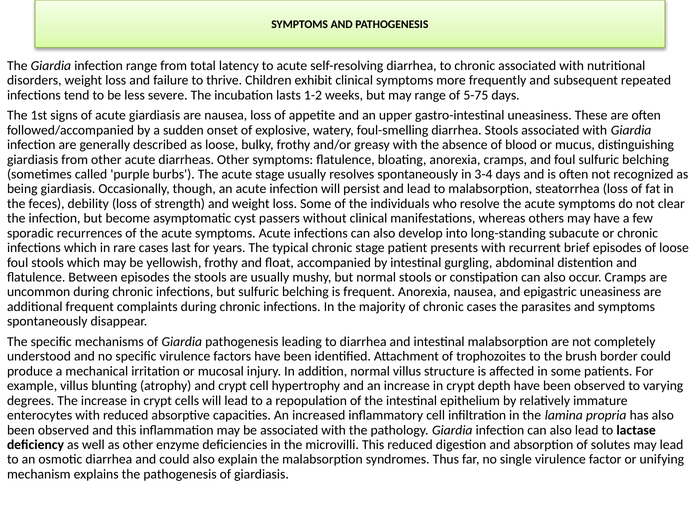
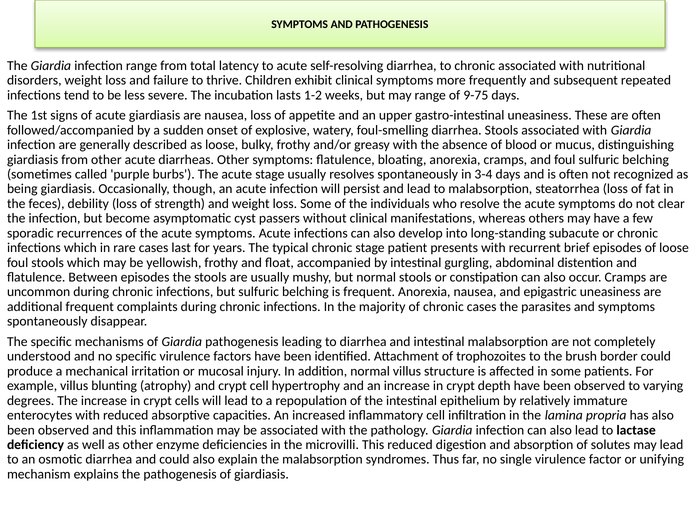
5-75: 5-75 -> 9-75 (476, 95)
